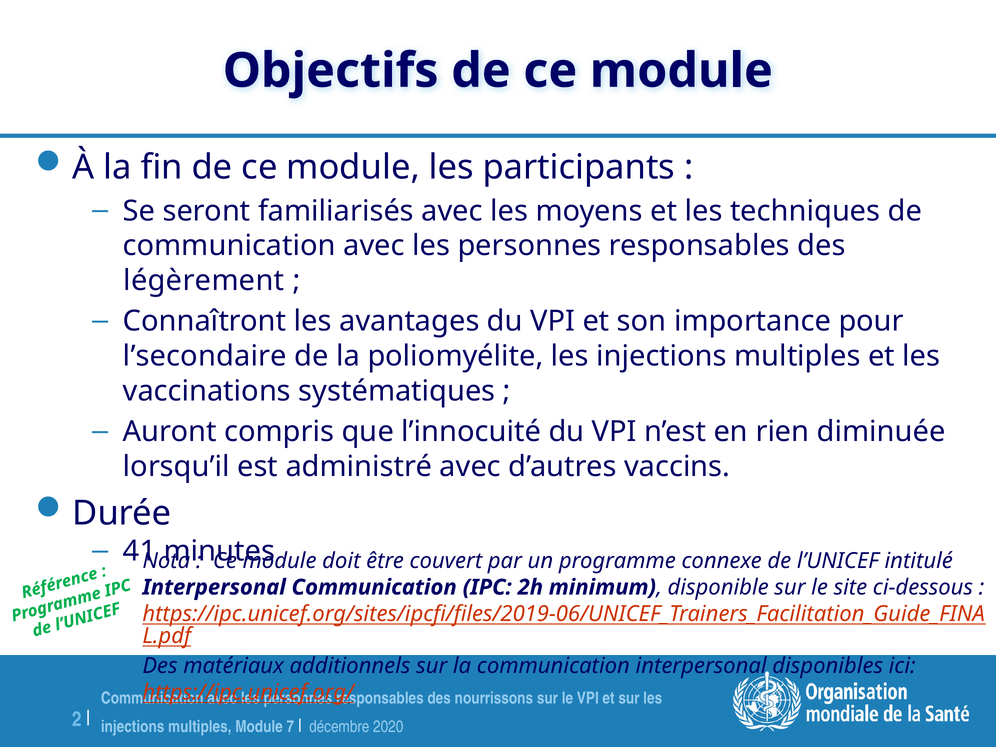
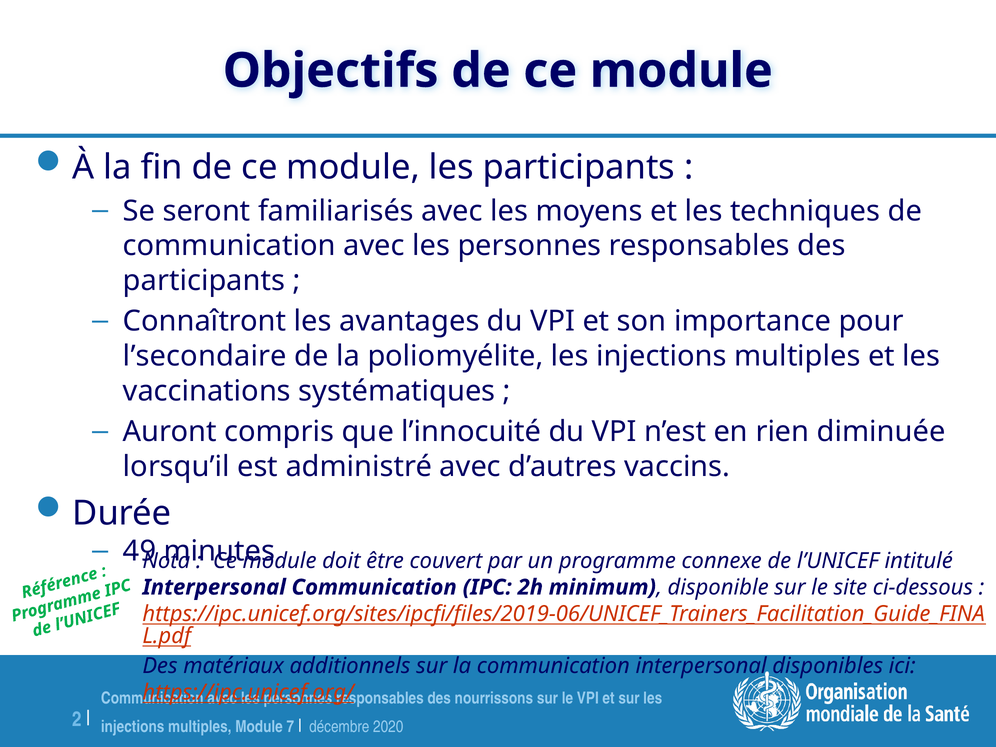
légèrement: légèrement -> participants (204, 281)
41: 41 -> 49 (140, 551)
